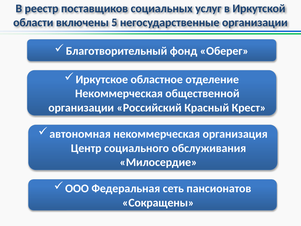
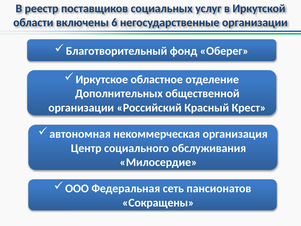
5: 5 -> 6 (114, 22)
Некоммерческая: Некоммерческая -> Дополнительных (119, 94)
